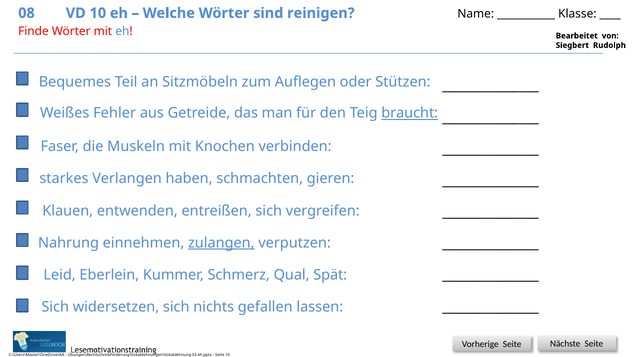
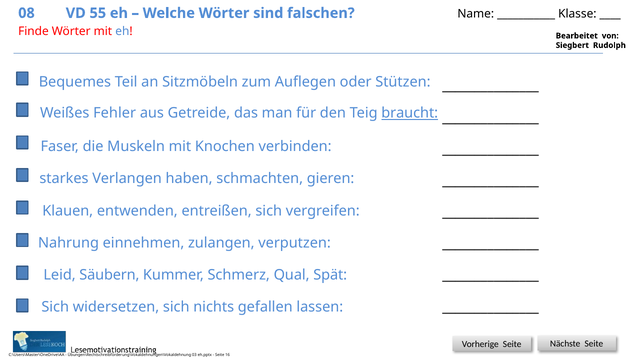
10: 10 -> 55 (98, 13)
reinigen: reinigen -> falschen (321, 13)
zulangen underline: present -> none (221, 243)
Eberlein: Eberlein -> Säubern (109, 274)
